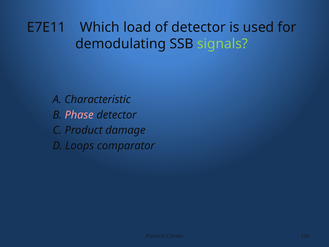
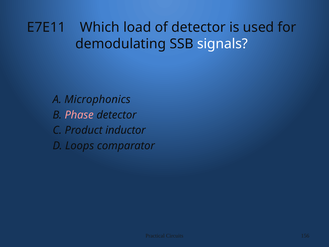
signals colour: light green -> white (223, 44)
Characteristic: Characteristic -> Microphonics (97, 99)
damage: damage -> inductor (125, 130)
